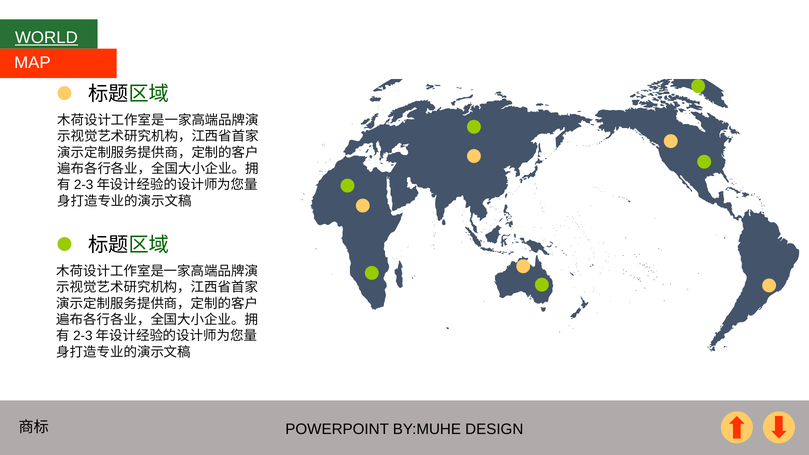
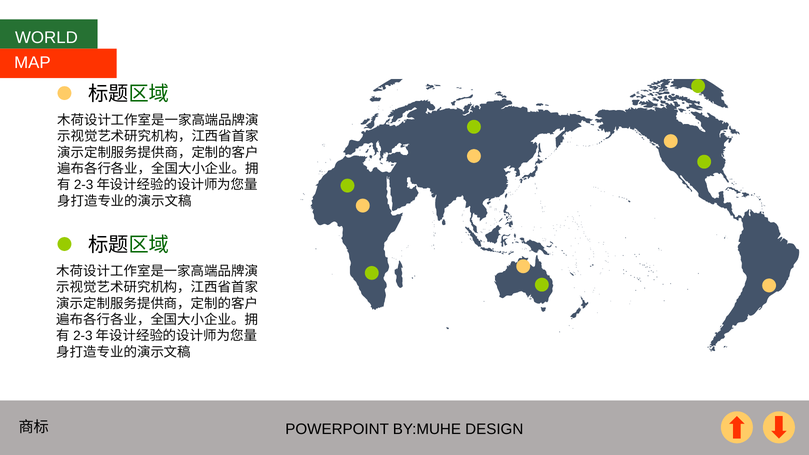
WORLD underline: present -> none (46, 38)
